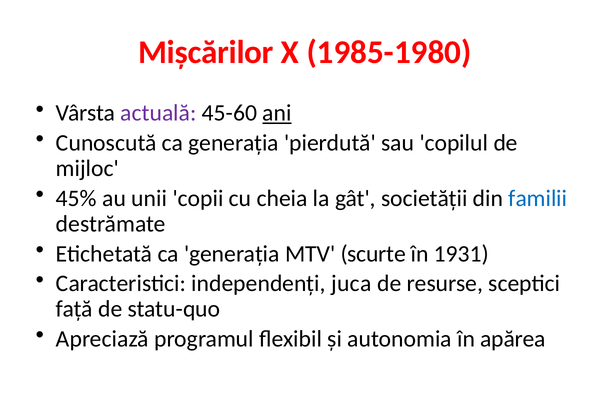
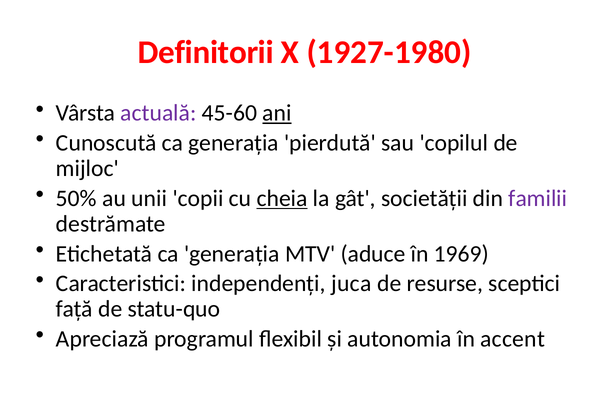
Mișcărilor: Mișcărilor -> Definitorii (206, 52)
1985-1980: 1985-1980 -> 1927-1980 (389, 52)
45%: 45% -> 50% (76, 199)
cheia underline: none -> present (282, 199)
familii colour: blue -> purple (538, 199)
scurte: scurte -> aduce (373, 254)
1931: 1931 -> 1969 (461, 254)
apărea: apărea -> accent (513, 339)
